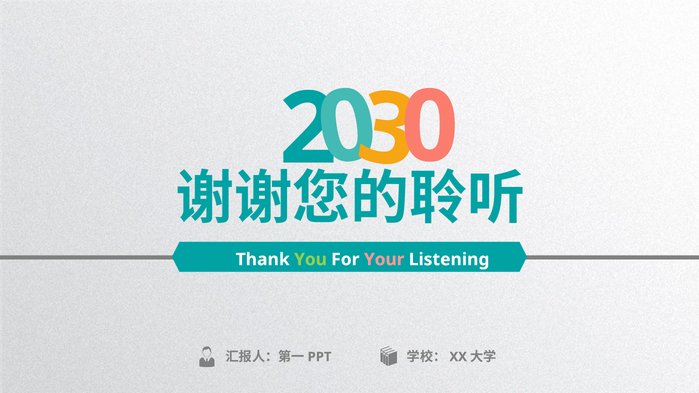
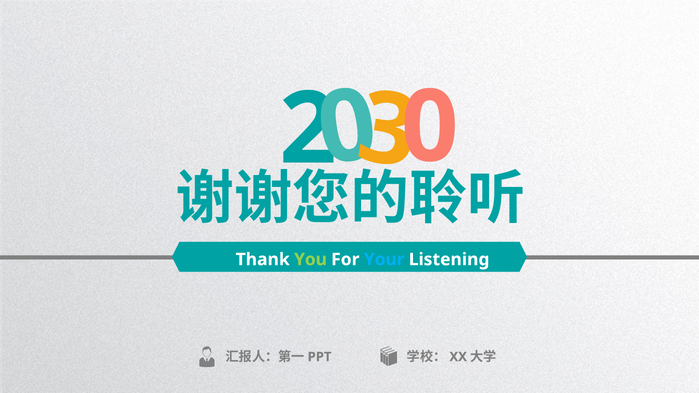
Your colour: pink -> light blue (384, 260)
